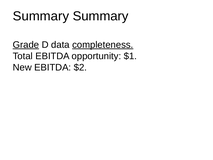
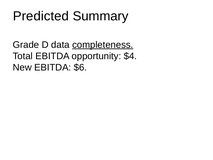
Summary: Summary -> Predicted (41, 16)
Grade underline: present -> none (26, 45)
$1: $1 -> $4 (130, 56)
$2: $2 -> $6 (80, 67)
